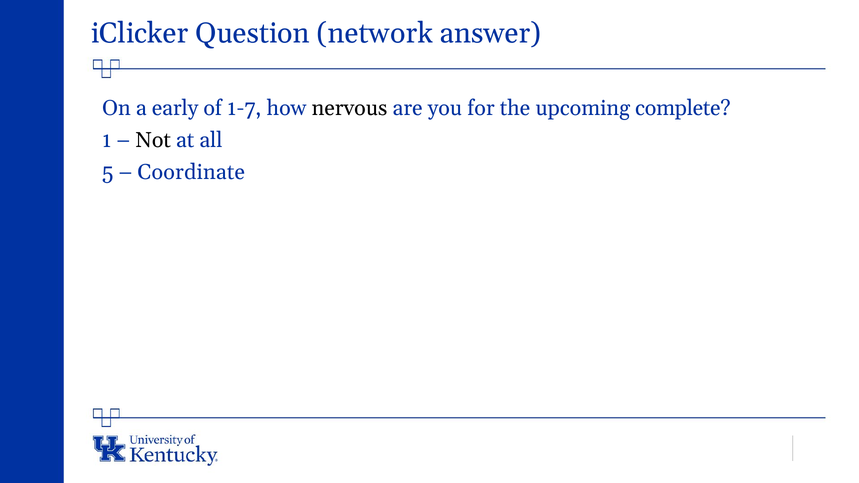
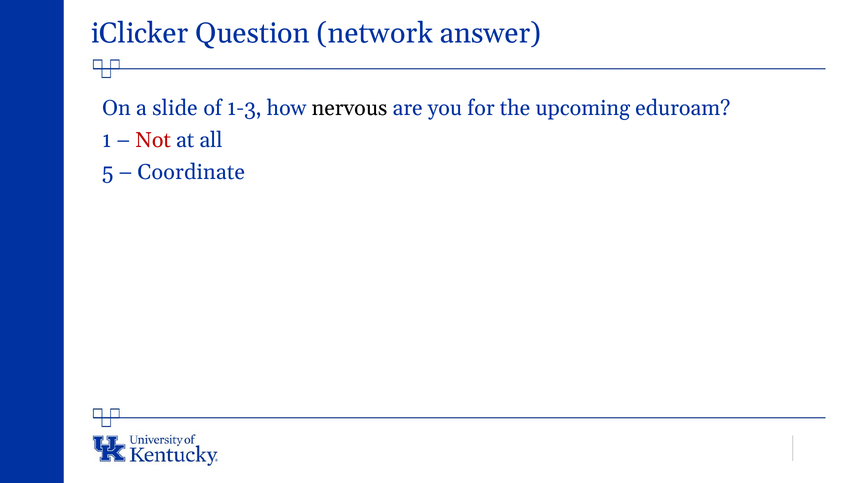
early: early -> slide (175, 108)
1-7: 1-7 -> 1-3 (244, 108)
complete: complete -> eduroam (683, 108)
Not colour: black -> red (153, 140)
